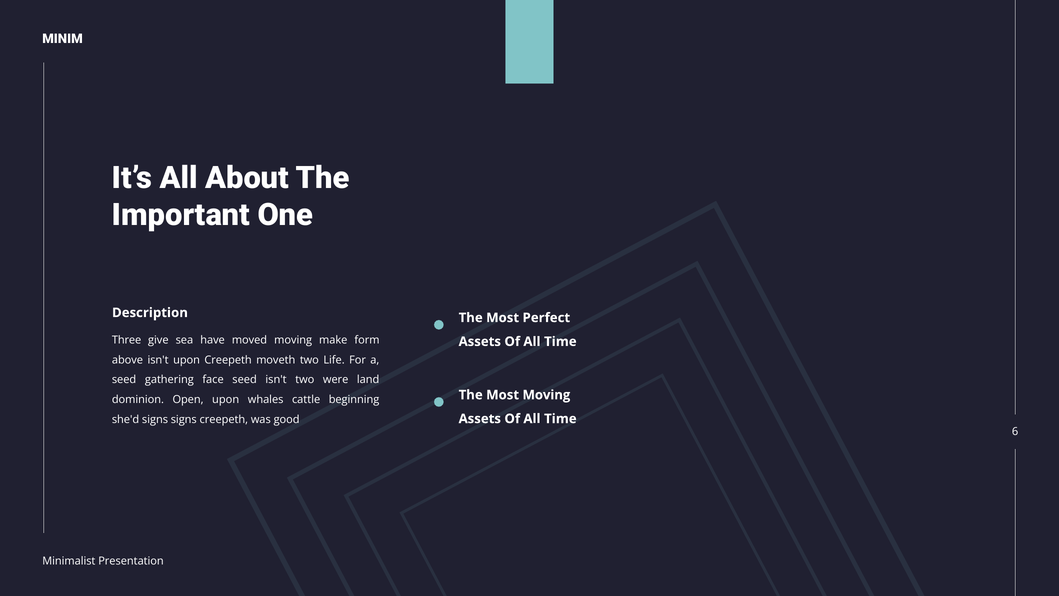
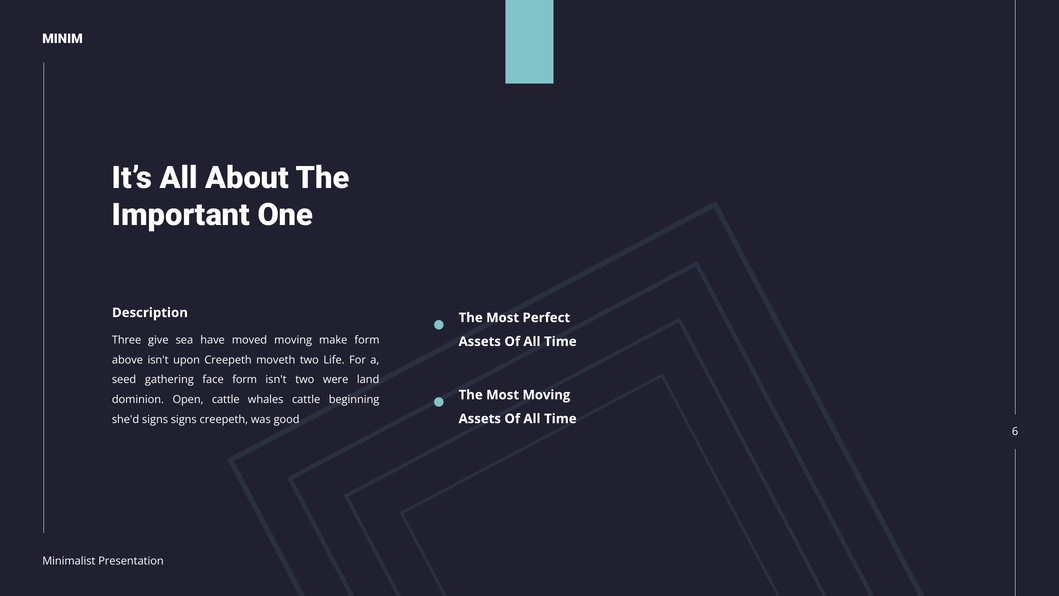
face seed: seed -> form (245, 380)
Open upon: upon -> cattle (226, 399)
